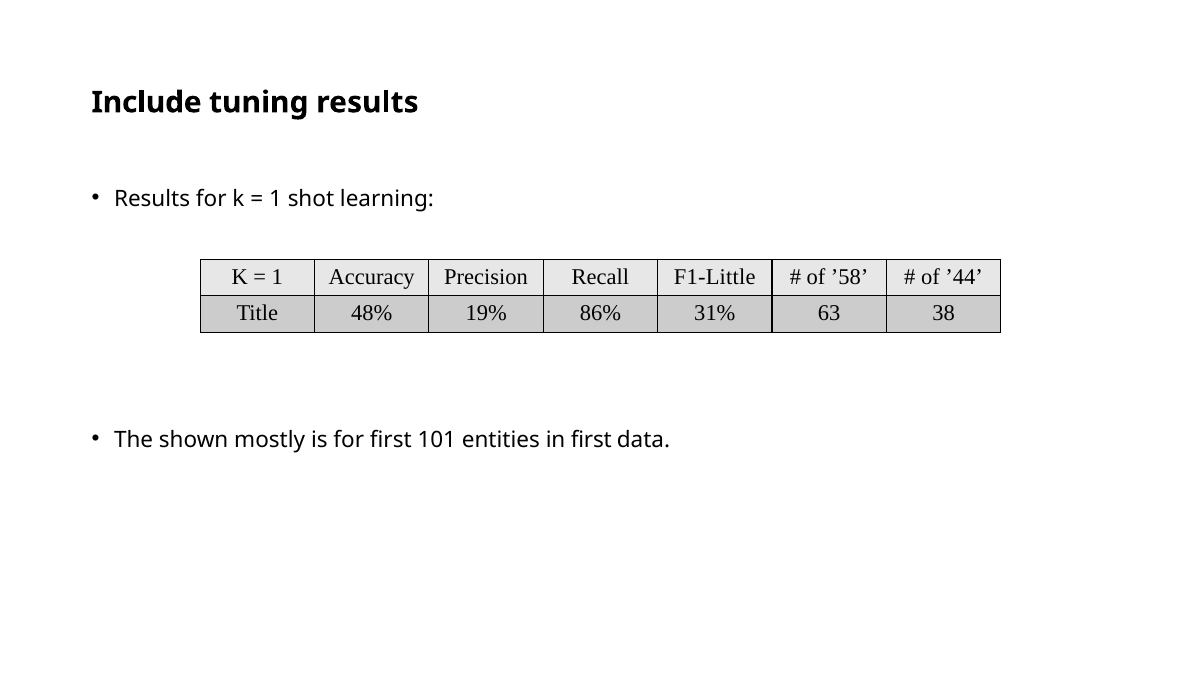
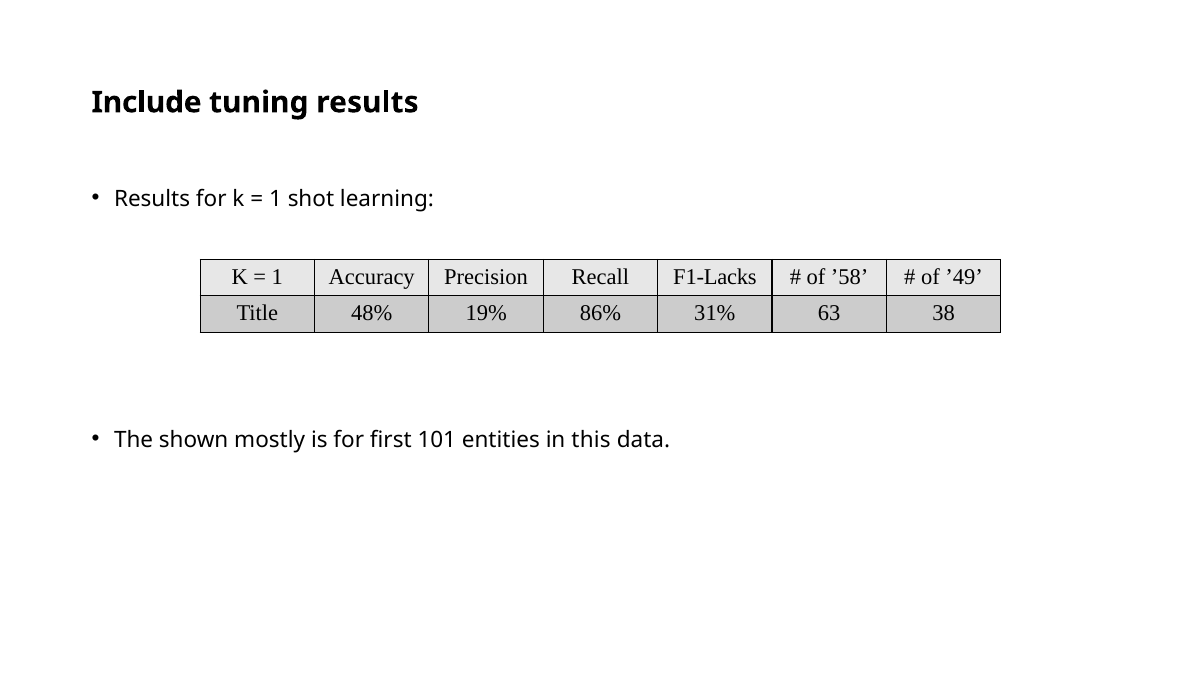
F1-Little: F1-Little -> F1-Lacks (715, 276)
’44: ’44 -> ’49 (964, 276)
in first: first -> this (591, 439)
